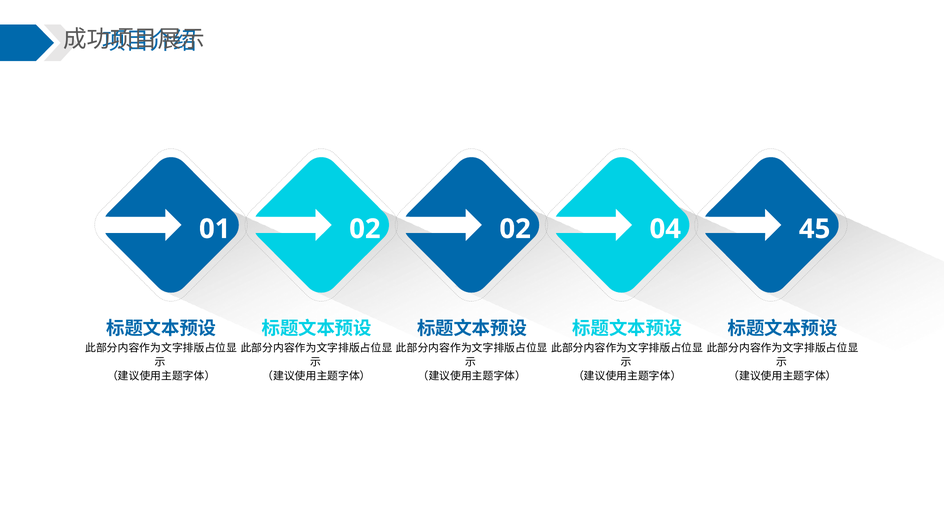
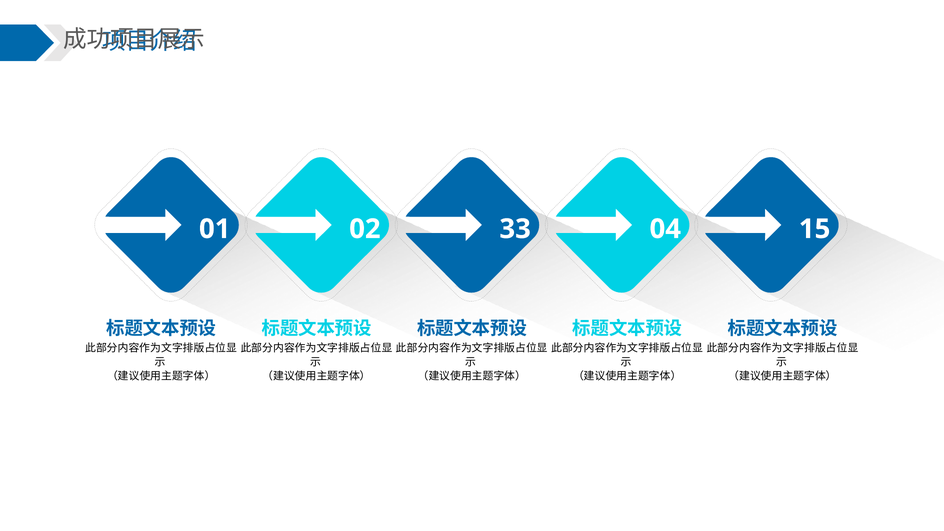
02 02: 02 -> 33 (515, 229)
45: 45 -> 15 (815, 229)
